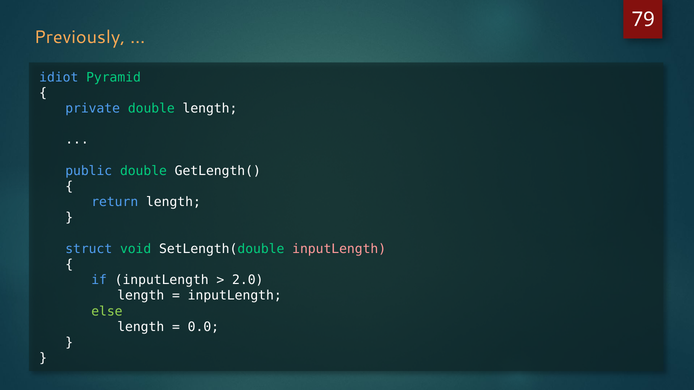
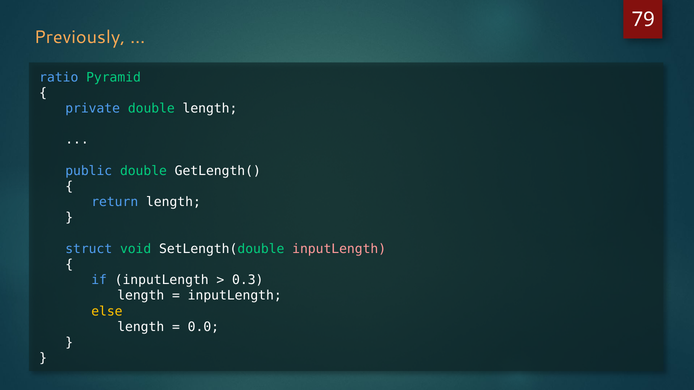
idiot: idiot -> ratio (59, 77)
2.0: 2.0 -> 0.3 (248, 280)
else colour: light green -> yellow (107, 312)
